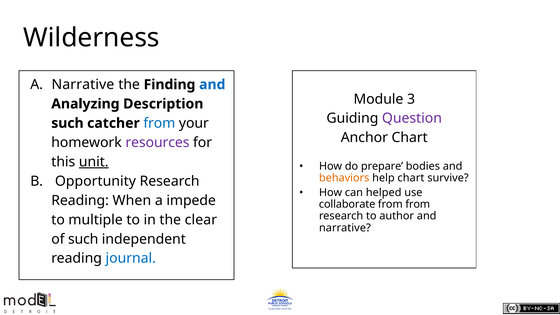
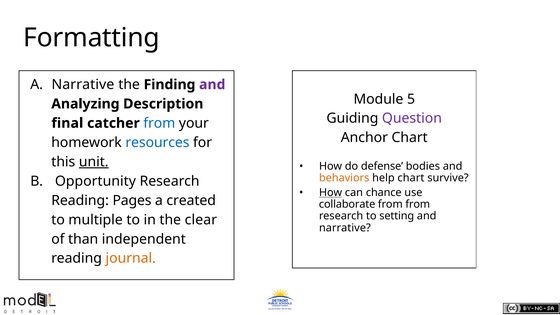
Wilderness: Wilderness -> Formatting (92, 38)
and colour: blue -> purple (212, 85)
3: 3 -> 5 (411, 99)
such: such -> final (67, 123)
resources colour: purple -> blue (157, 143)
prepare: prepare -> defense (382, 166)
How underline: none -> present (331, 192)
helped: helped -> chance (384, 192)
When: When -> Pages (132, 200)
impede: impede -> created (191, 200)
author: author -> setting (397, 216)
of such: such -> than (83, 239)
journal colour: blue -> orange (131, 258)
